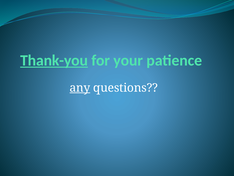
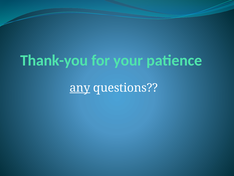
Thank-you underline: present -> none (54, 60)
